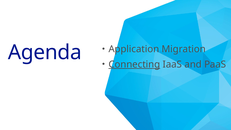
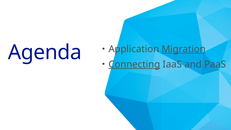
Migration underline: none -> present (184, 49)
